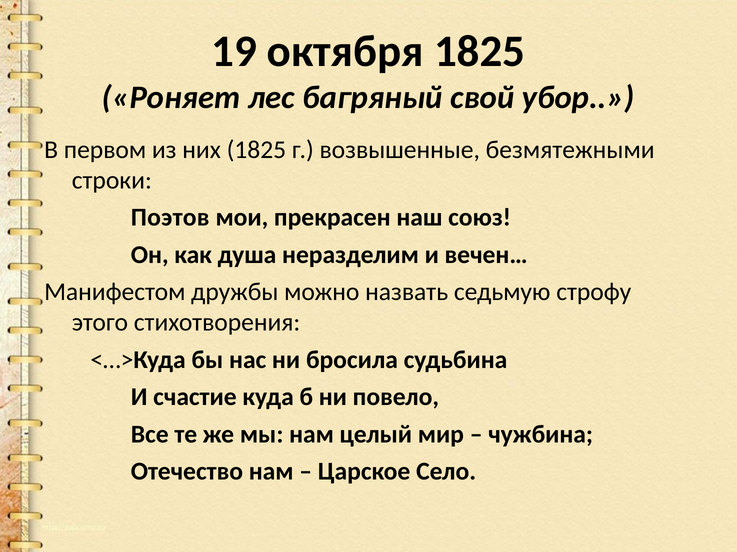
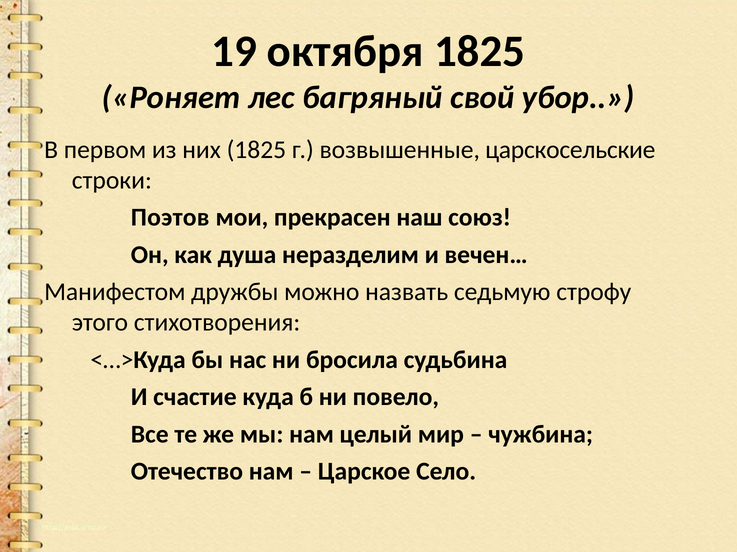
безмятежными: безмятежными -> царскосельские (570, 150)
